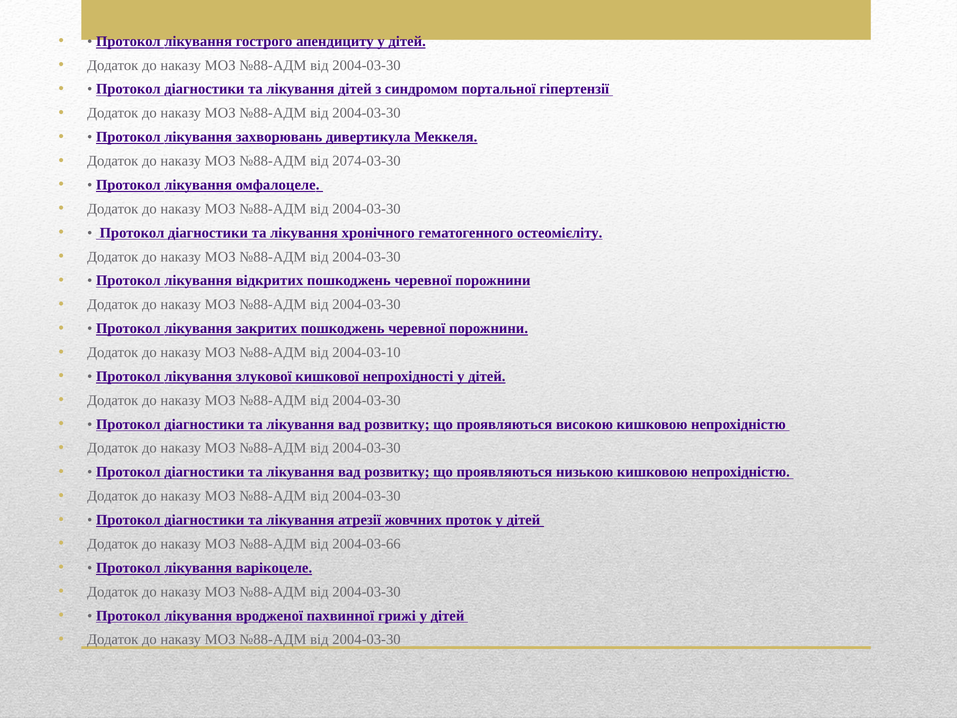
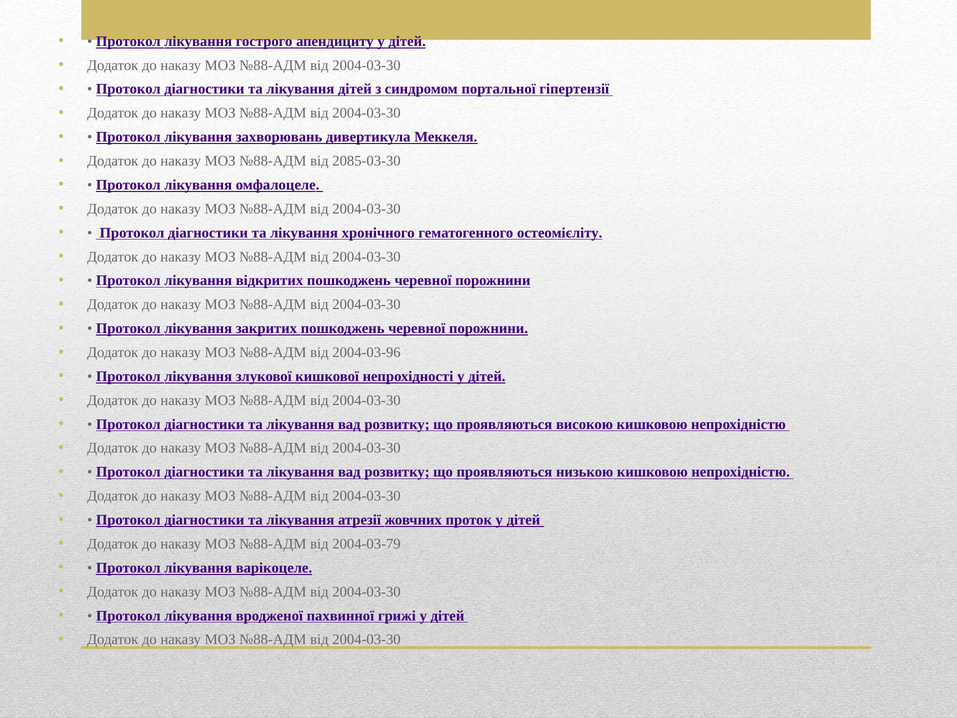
2074-03-30: 2074-03-30 -> 2085-03-30 (366, 161)
2004-03-10: 2004-03-10 -> 2004-03-96 (366, 352)
2004-03-66: 2004-03-66 -> 2004-03-79 (366, 544)
